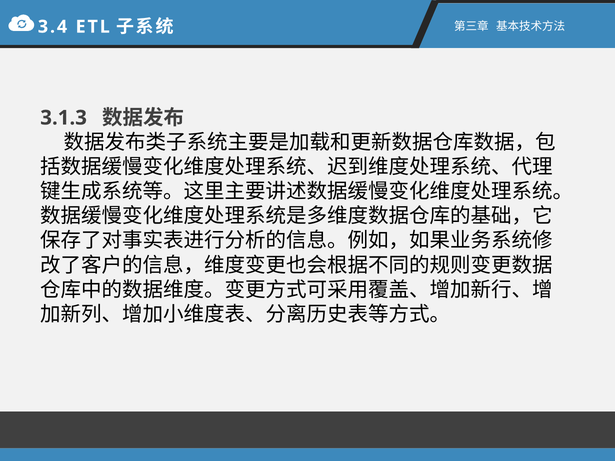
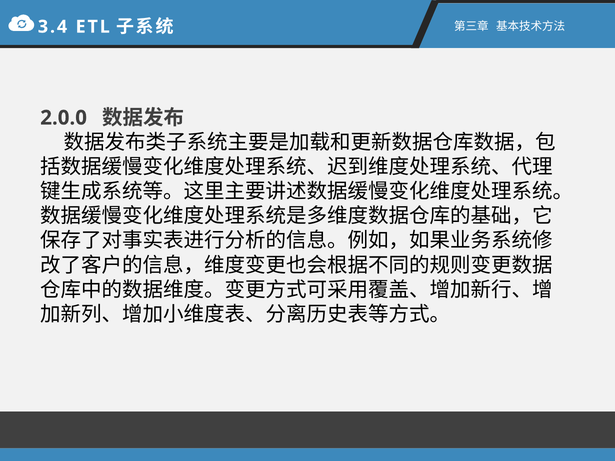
3.1.3: 3.1.3 -> 2.0.0 (64, 118)
